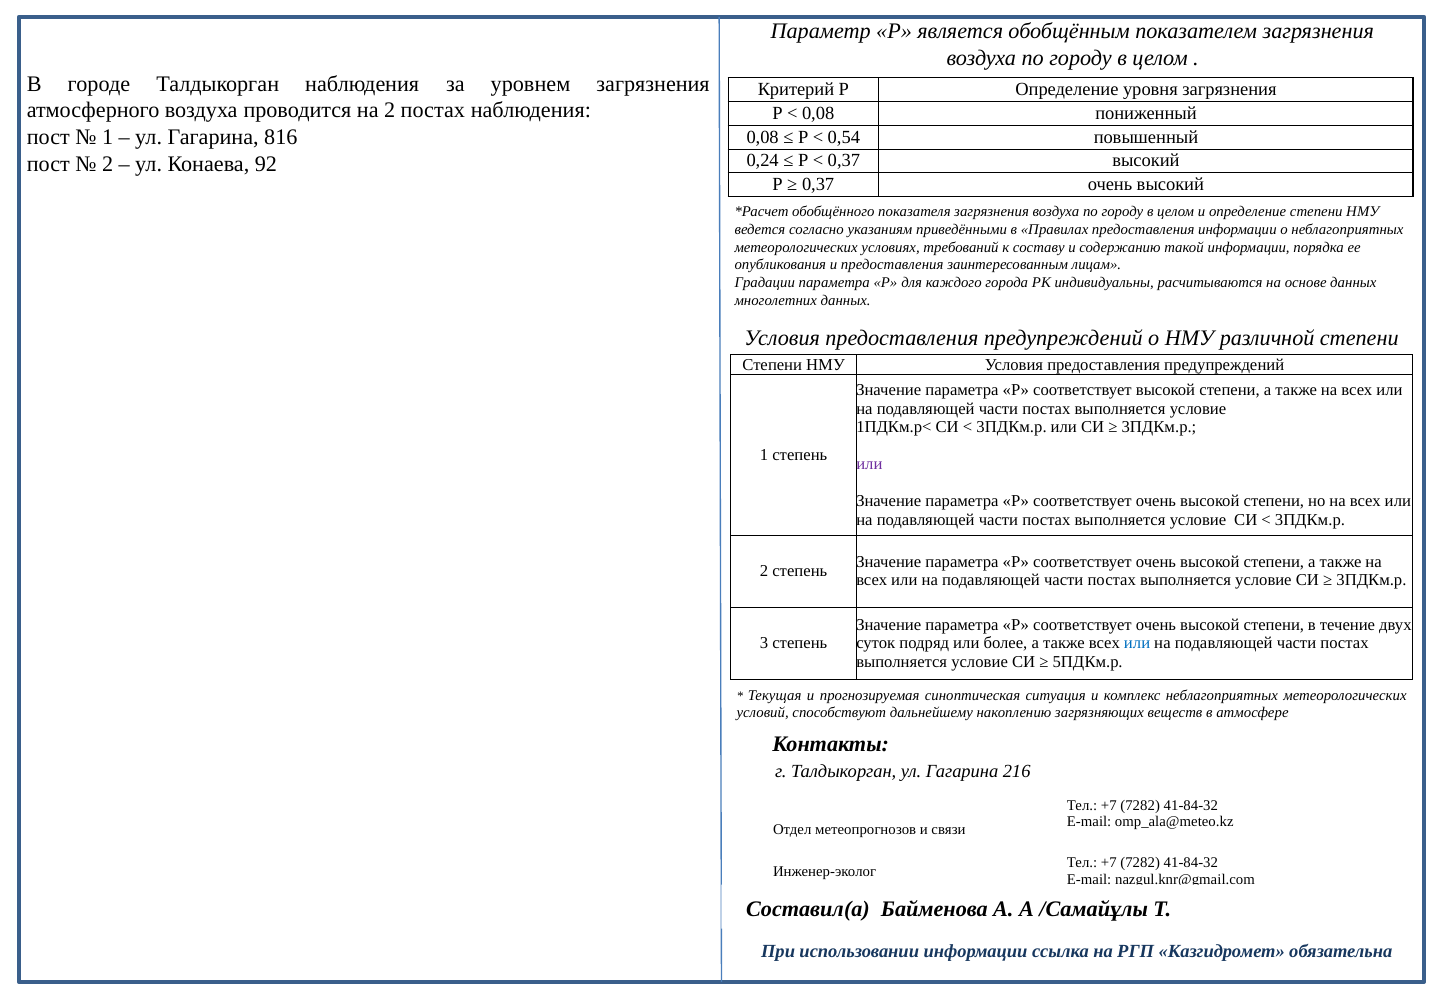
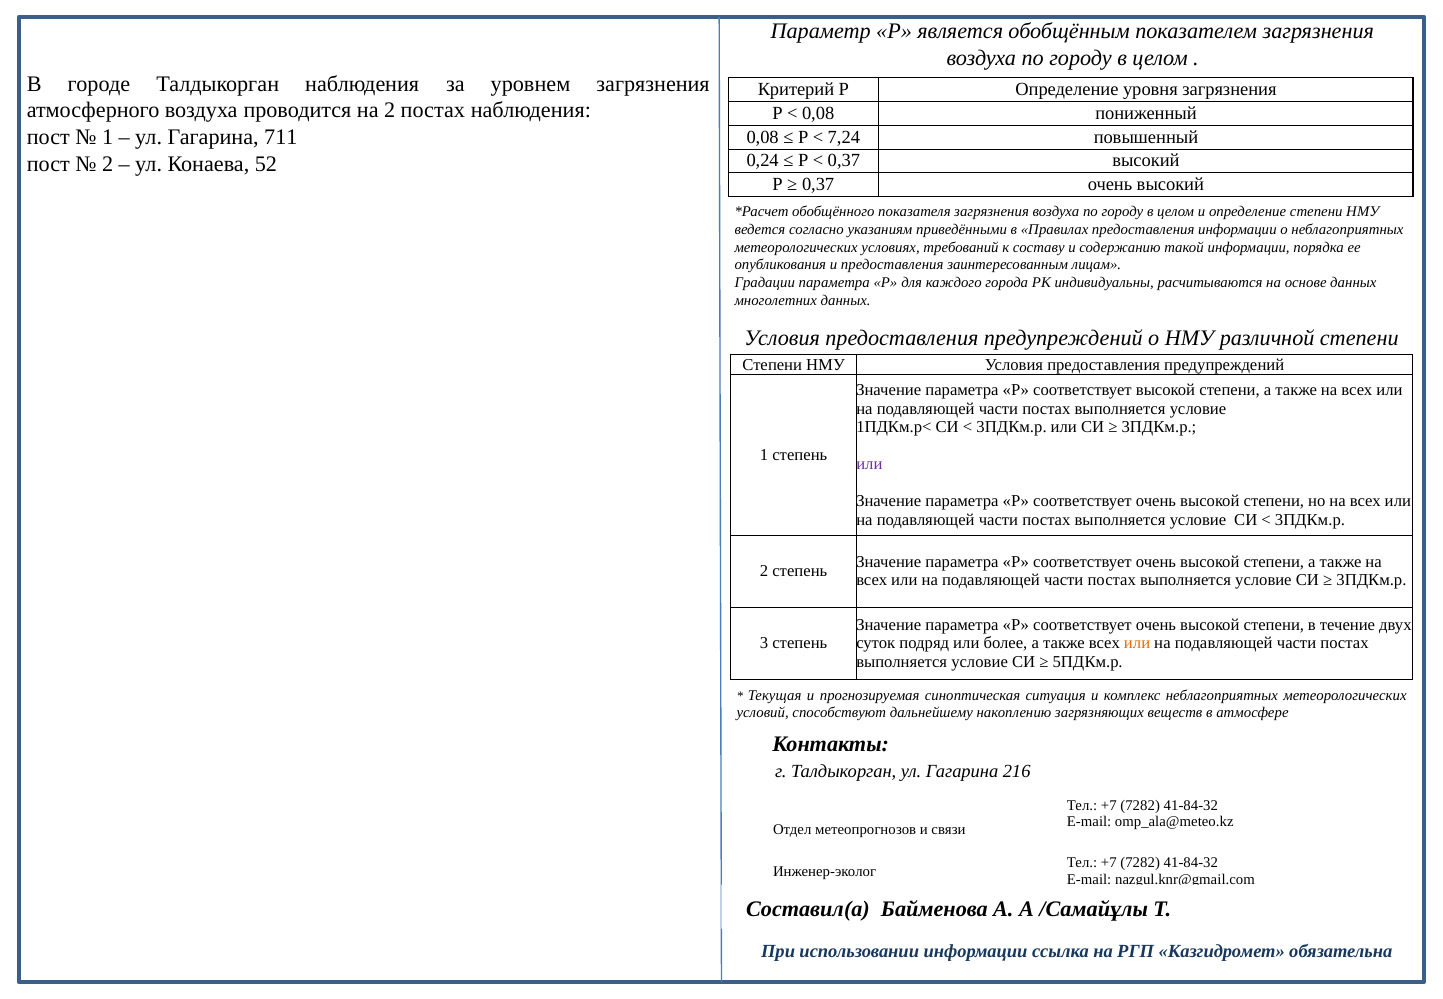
816: 816 -> 711 (281, 137)
0,54: 0,54 -> 7,24 (844, 137)
92: 92 -> 52 (266, 164)
или colour: blue -> orange (1137, 643)
